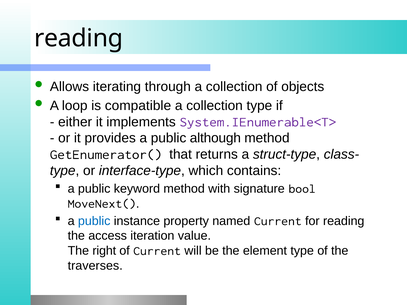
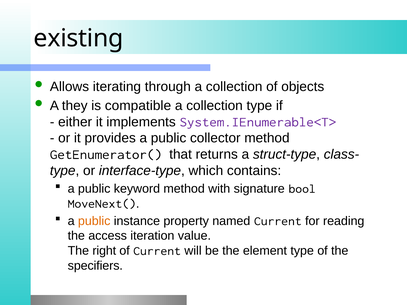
reading: reading -> existing (79, 38)
loop: loop -> they (75, 106)
although: although -> collector (215, 138)
public colour: blue -> orange (94, 221)
traverses: traverses -> specifiers (95, 266)
